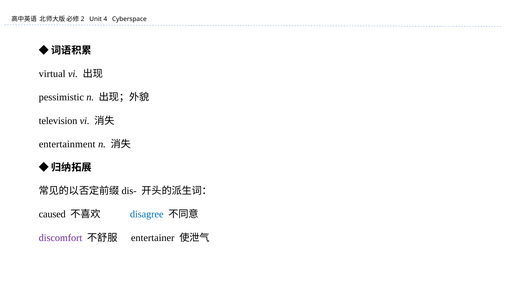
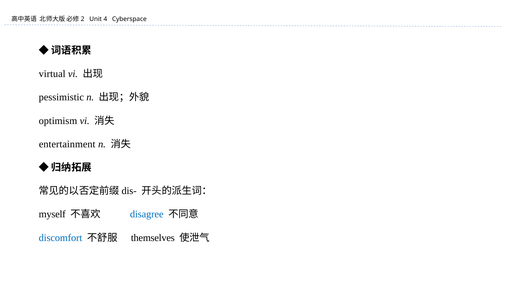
television: television -> optimism (58, 121)
caused: caused -> myself (52, 215)
discomfort colour: purple -> blue (61, 238)
entertainer: entertainer -> themselves (153, 238)
